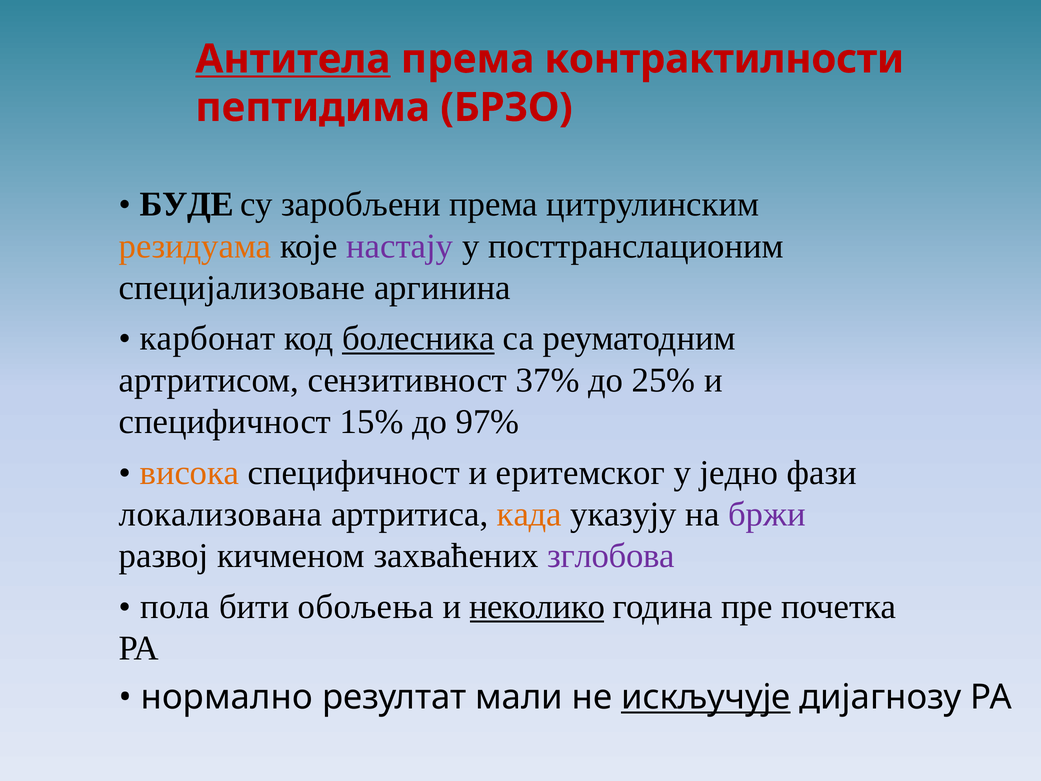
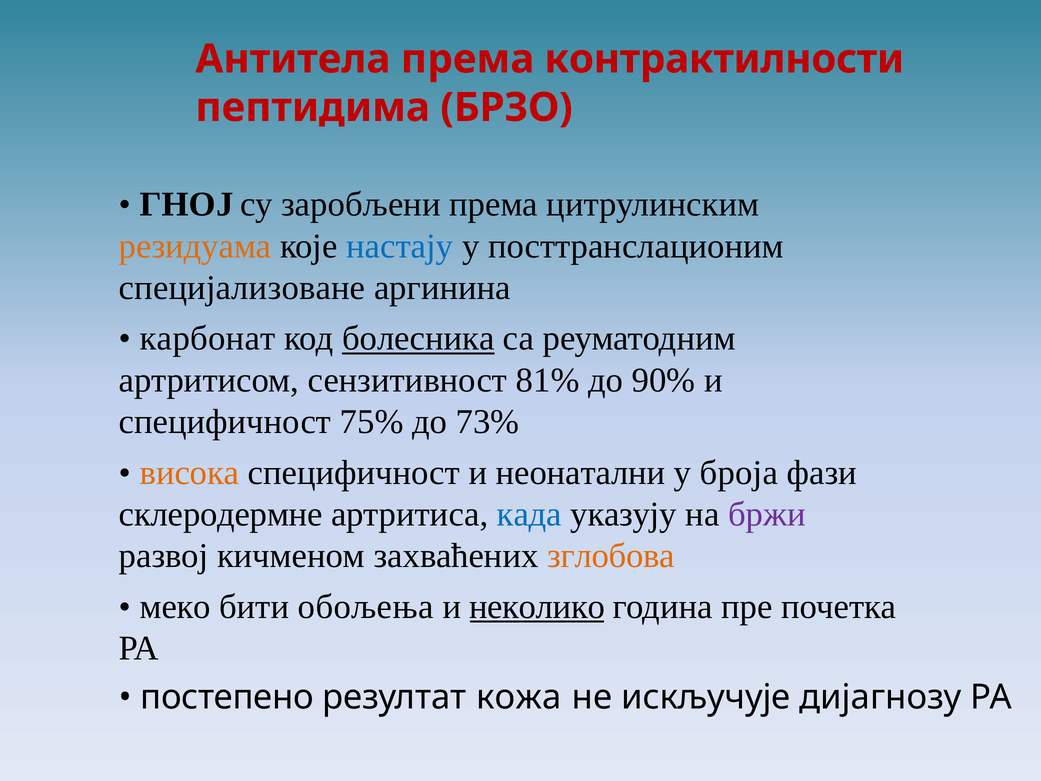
Антитела underline: present -> none (293, 59)
БУДЕ: БУДЕ -> ГНОЈ (187, 204)
настају colour: purple -> blue (400, 246)
37%: 37% -> 81% (548, 380)
25%: 25% -> 90% (664, 380)
15%: 15% -> 75% (372, 422)
97%: 97% -> 73% (488, 422)
еритемског: еритемског -> неонатални (581, 472)
једно: једно -> броја (739, 472)
локализована: локализована -> склеродермне (221, 514)
када colour: orange -> blue (529, 514)
зглобова colour: purple -> orange (611, 556)
пола: пола -> меко (175, 606)
нормално: нормално -> постепено (227, 697)
мали: мали -> кожа (519, 697)
искључује underline: present -> none (706, 697)
